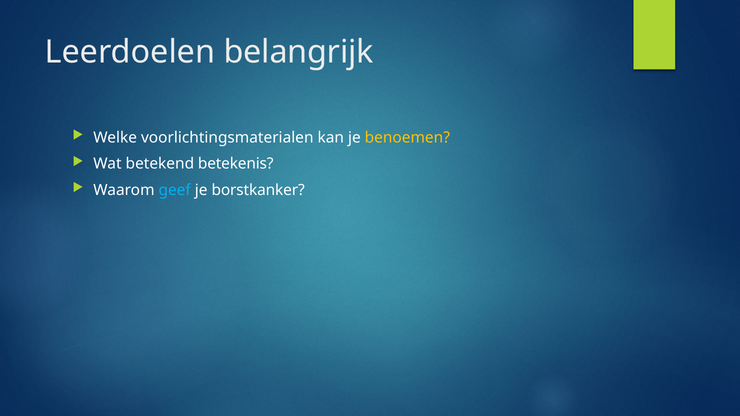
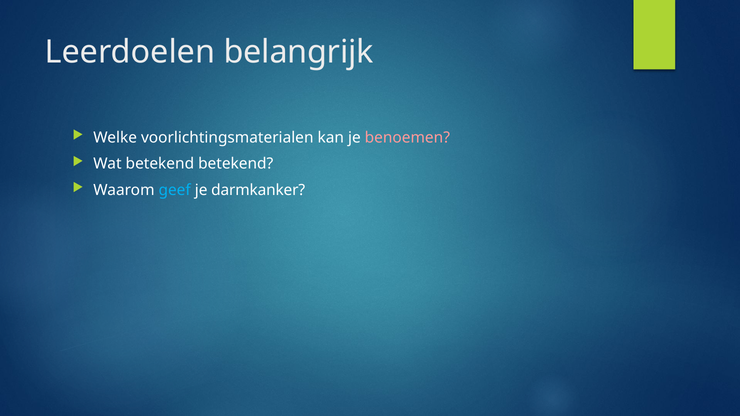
benoemen colour: yellow -> pink (407, 138)
betekend betekenis: betekenis -> betekend (236, 164)
borstkanker: borstkanker -> darmkanker (258, 190)
